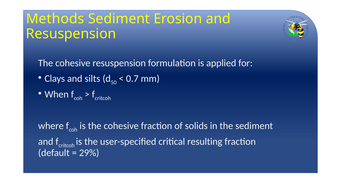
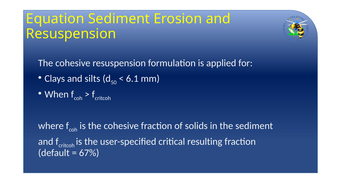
Methods: Methods -> Equation (55, 19)
0.7: 0.7 -> 6.1 (132, 78)
29%: 29% -> 67% (89, 153)
